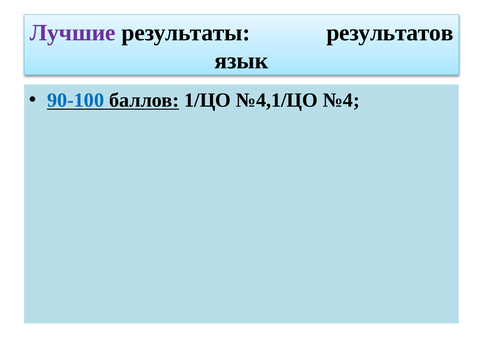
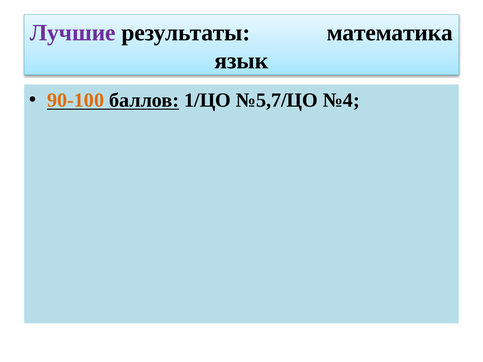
результатов: результатов -> математика (390, 33)
90-100 colour: blue -> orange (76, 100)
№4,1/ЦО: №4,1/ЦО -> №5,7/ЦО (277, 100)
